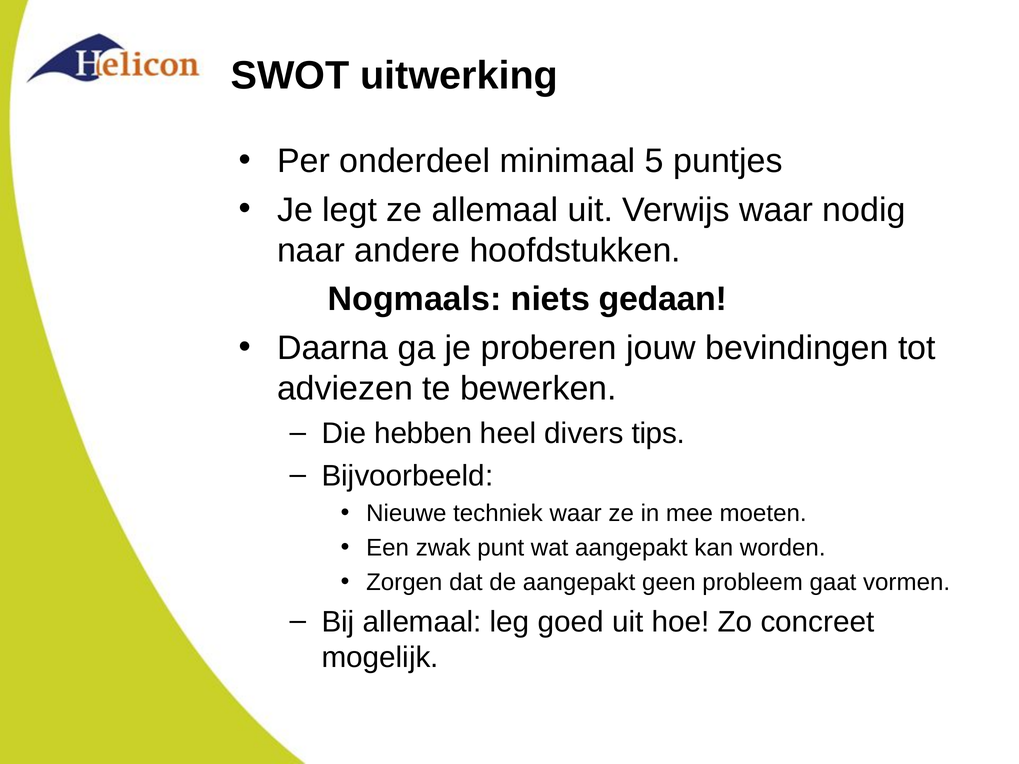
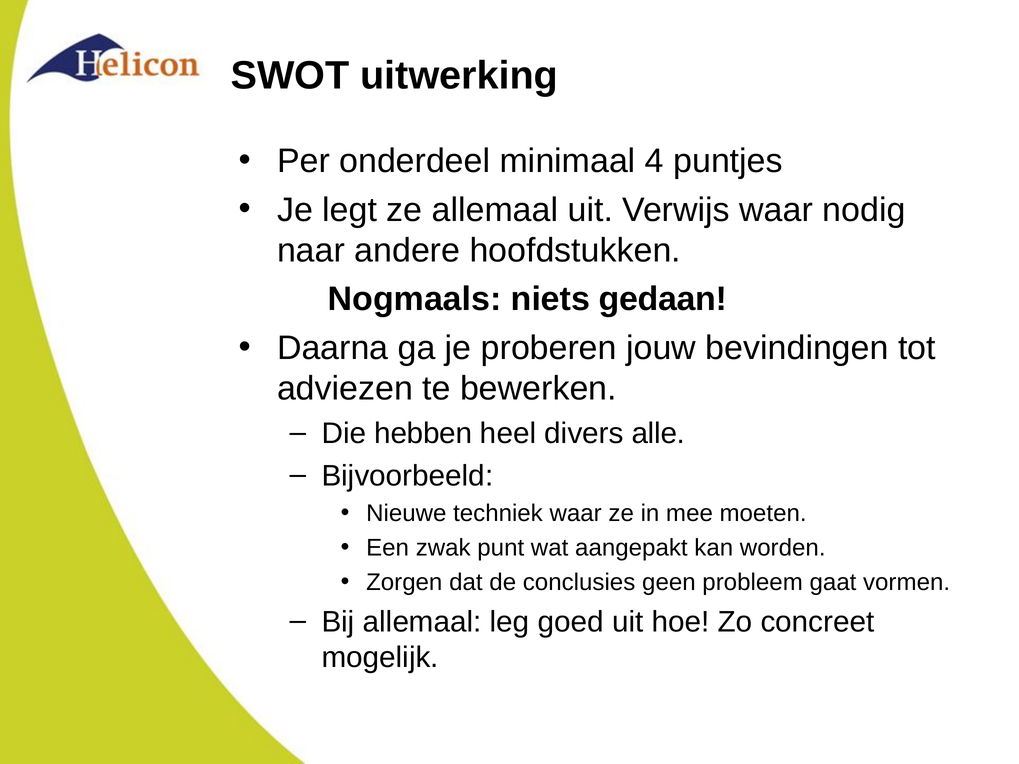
5: 5 -> 4 (654, 161)
tips: tips -> alle (658, 434)
de aangepakt: aangepakt -> conclusies (579, 583)
